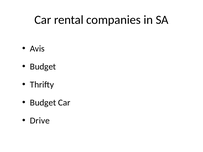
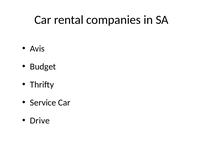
Budget: Budget -> Service (43, 103)
